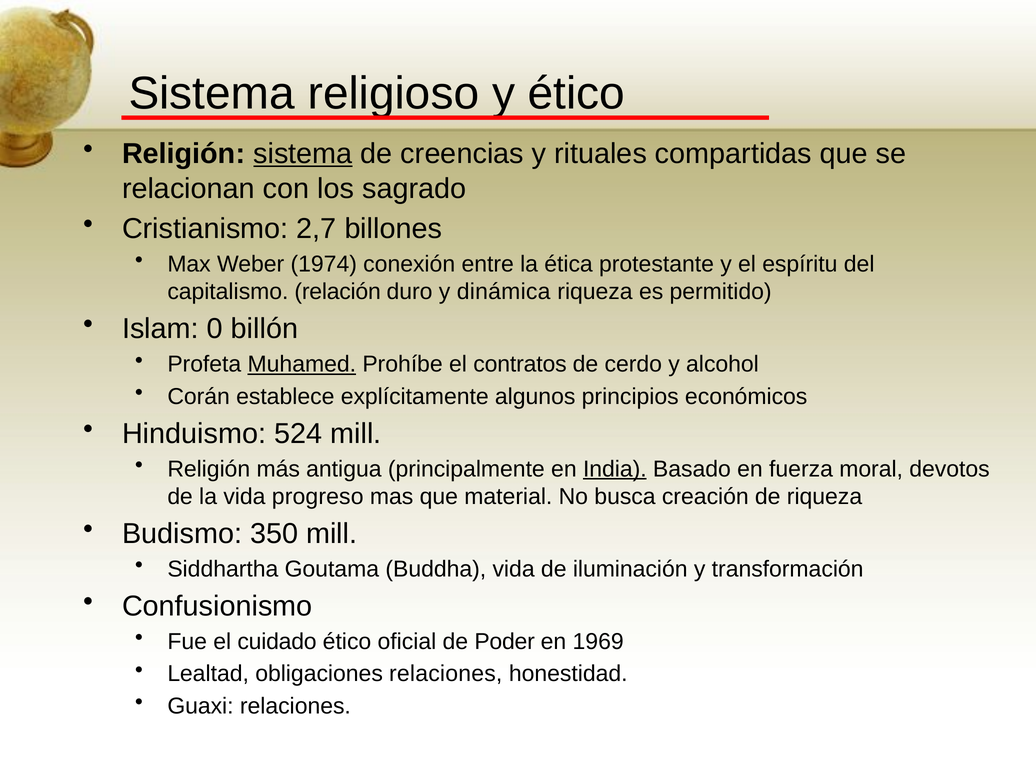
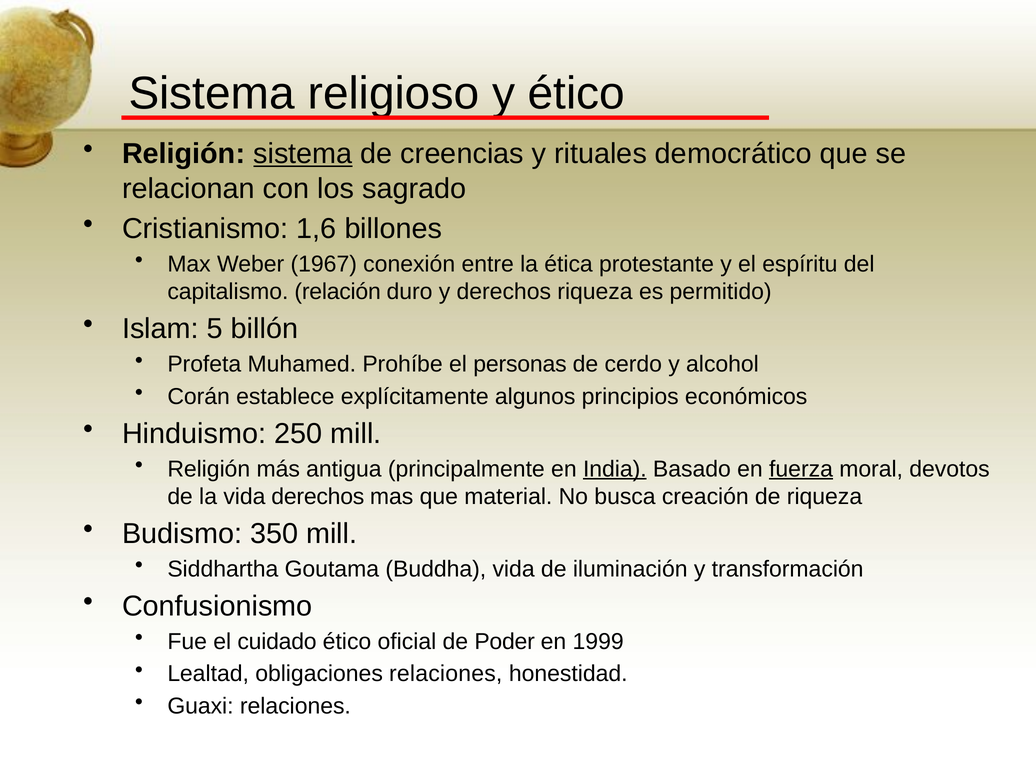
compartidas: compartidas -> democrático (733, 154)
2,7: 2,7 -> 1,6 (316, 229)
1974: 1974 -> 1967 (324, 264)
y dinámica: dinámica -> derechos (504, 292)
0: 0 -> 5 (215, 329)
Muhamed underline: present -> none (302, 364)
contratos: contratos -> personas (520, 364)
524: 524 -> 250 (298, 434)
fuerza underline: none -> present (801, 469)
vida progreso: progreso -> derechos (318, 497)
1969: 1969 -> 1999 (598, 642)
